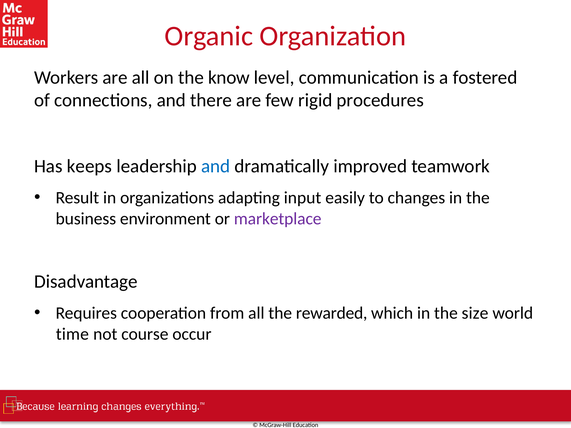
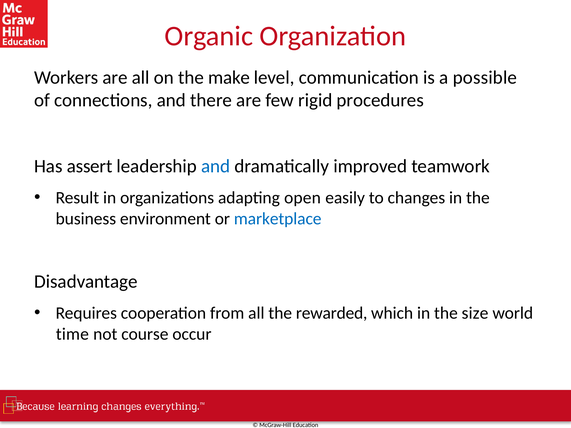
know: know -> make (229, 77)
fostered: fostered -> possible (485, 77)
keeps: keeps -> assert (90, 166)
input: input -> open (302, 198)
marketplace colour: purple -> blue (278, 219)
